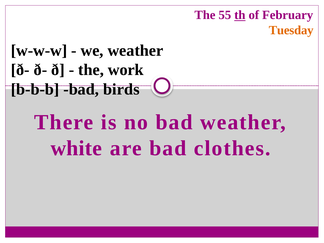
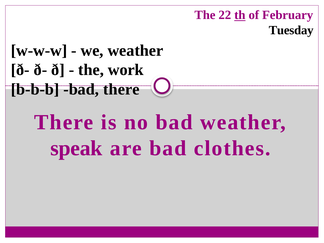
55: 55 -> 22 (225, 15)
Tuesday colour: orange -> black (291, 30)
bad birds: birds -> there (121, 89)
white: white -> speak (76, 148)
